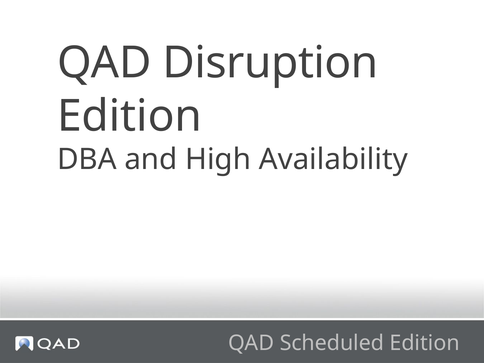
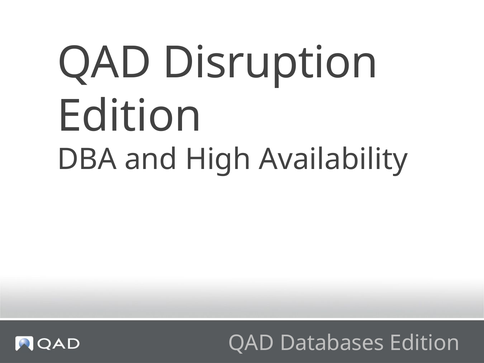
Scheduled: Scheduled -> Databases (332, 343)
